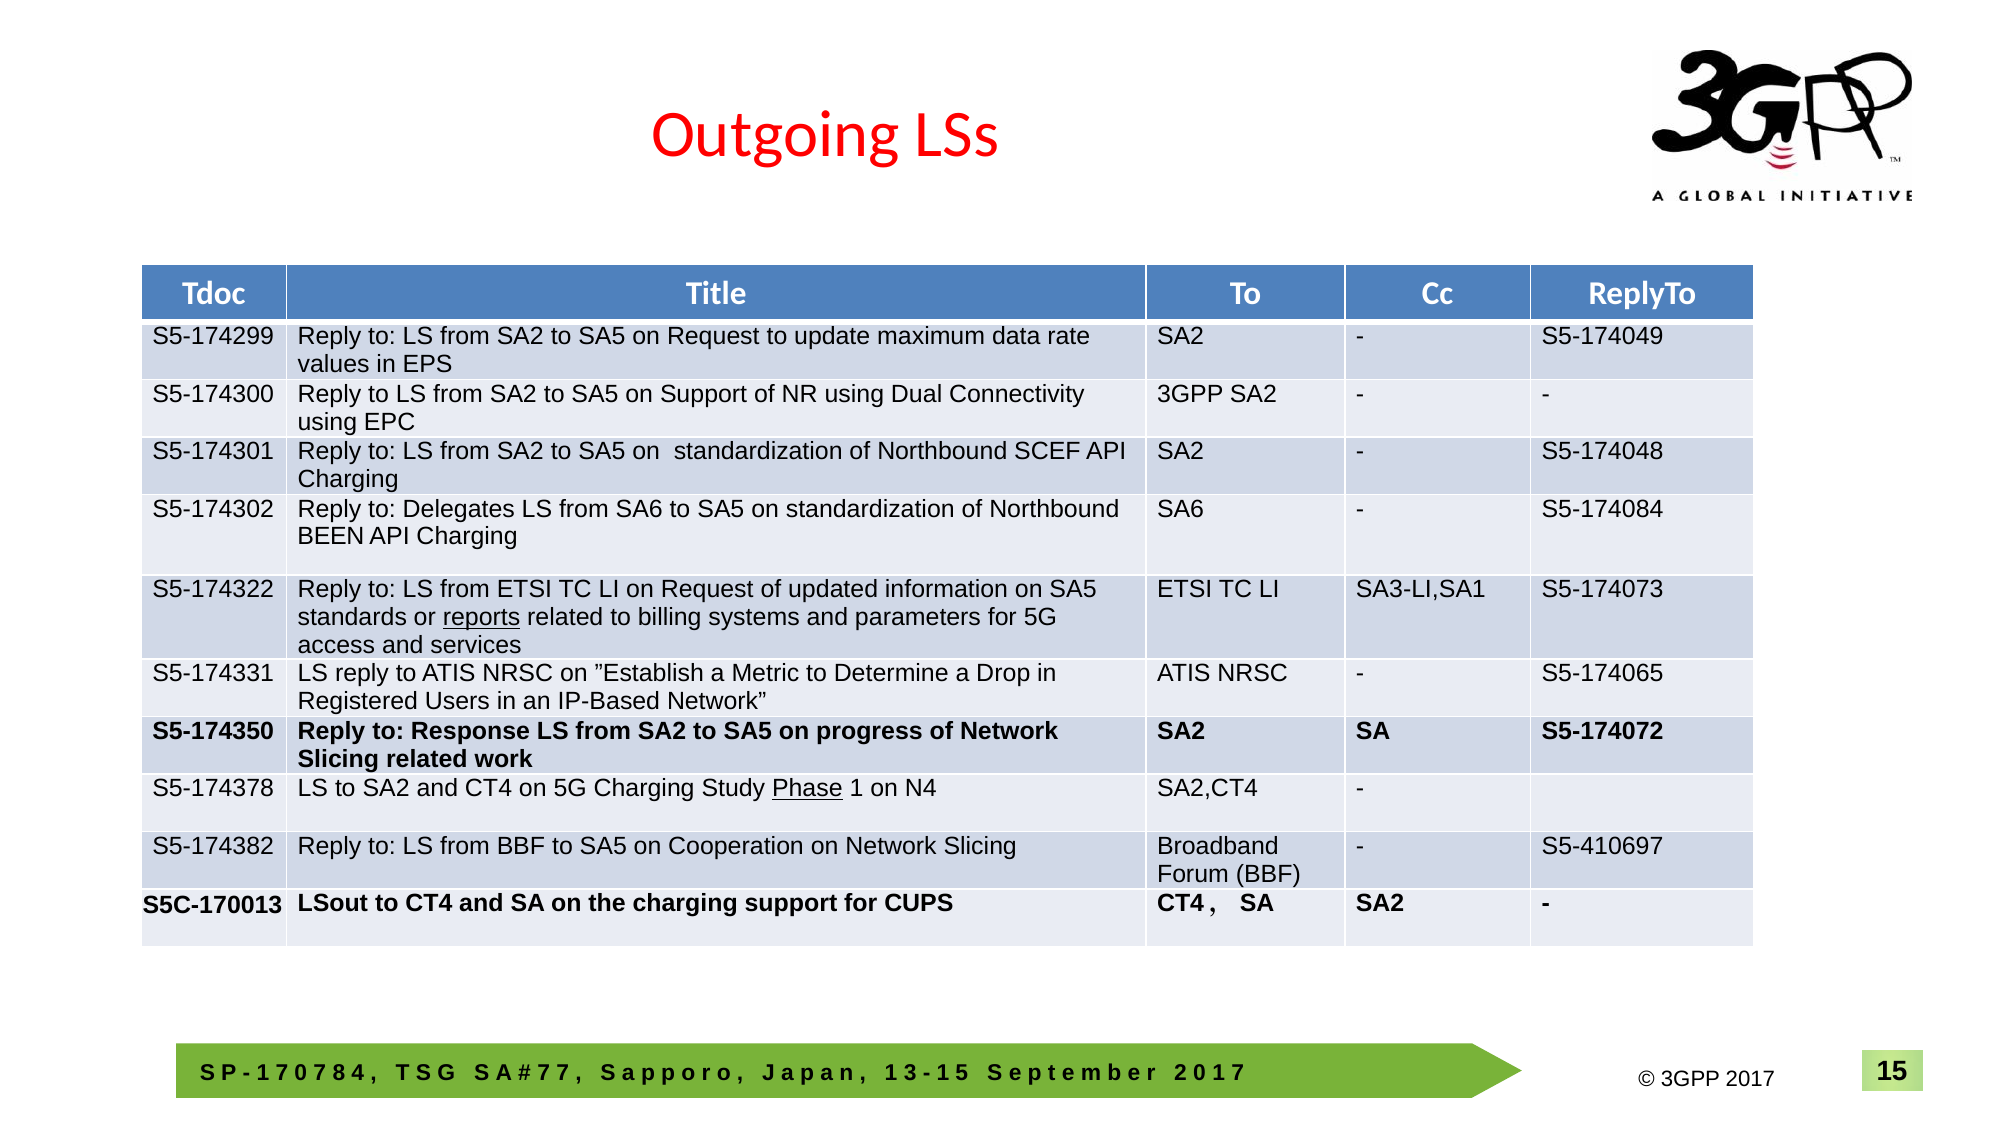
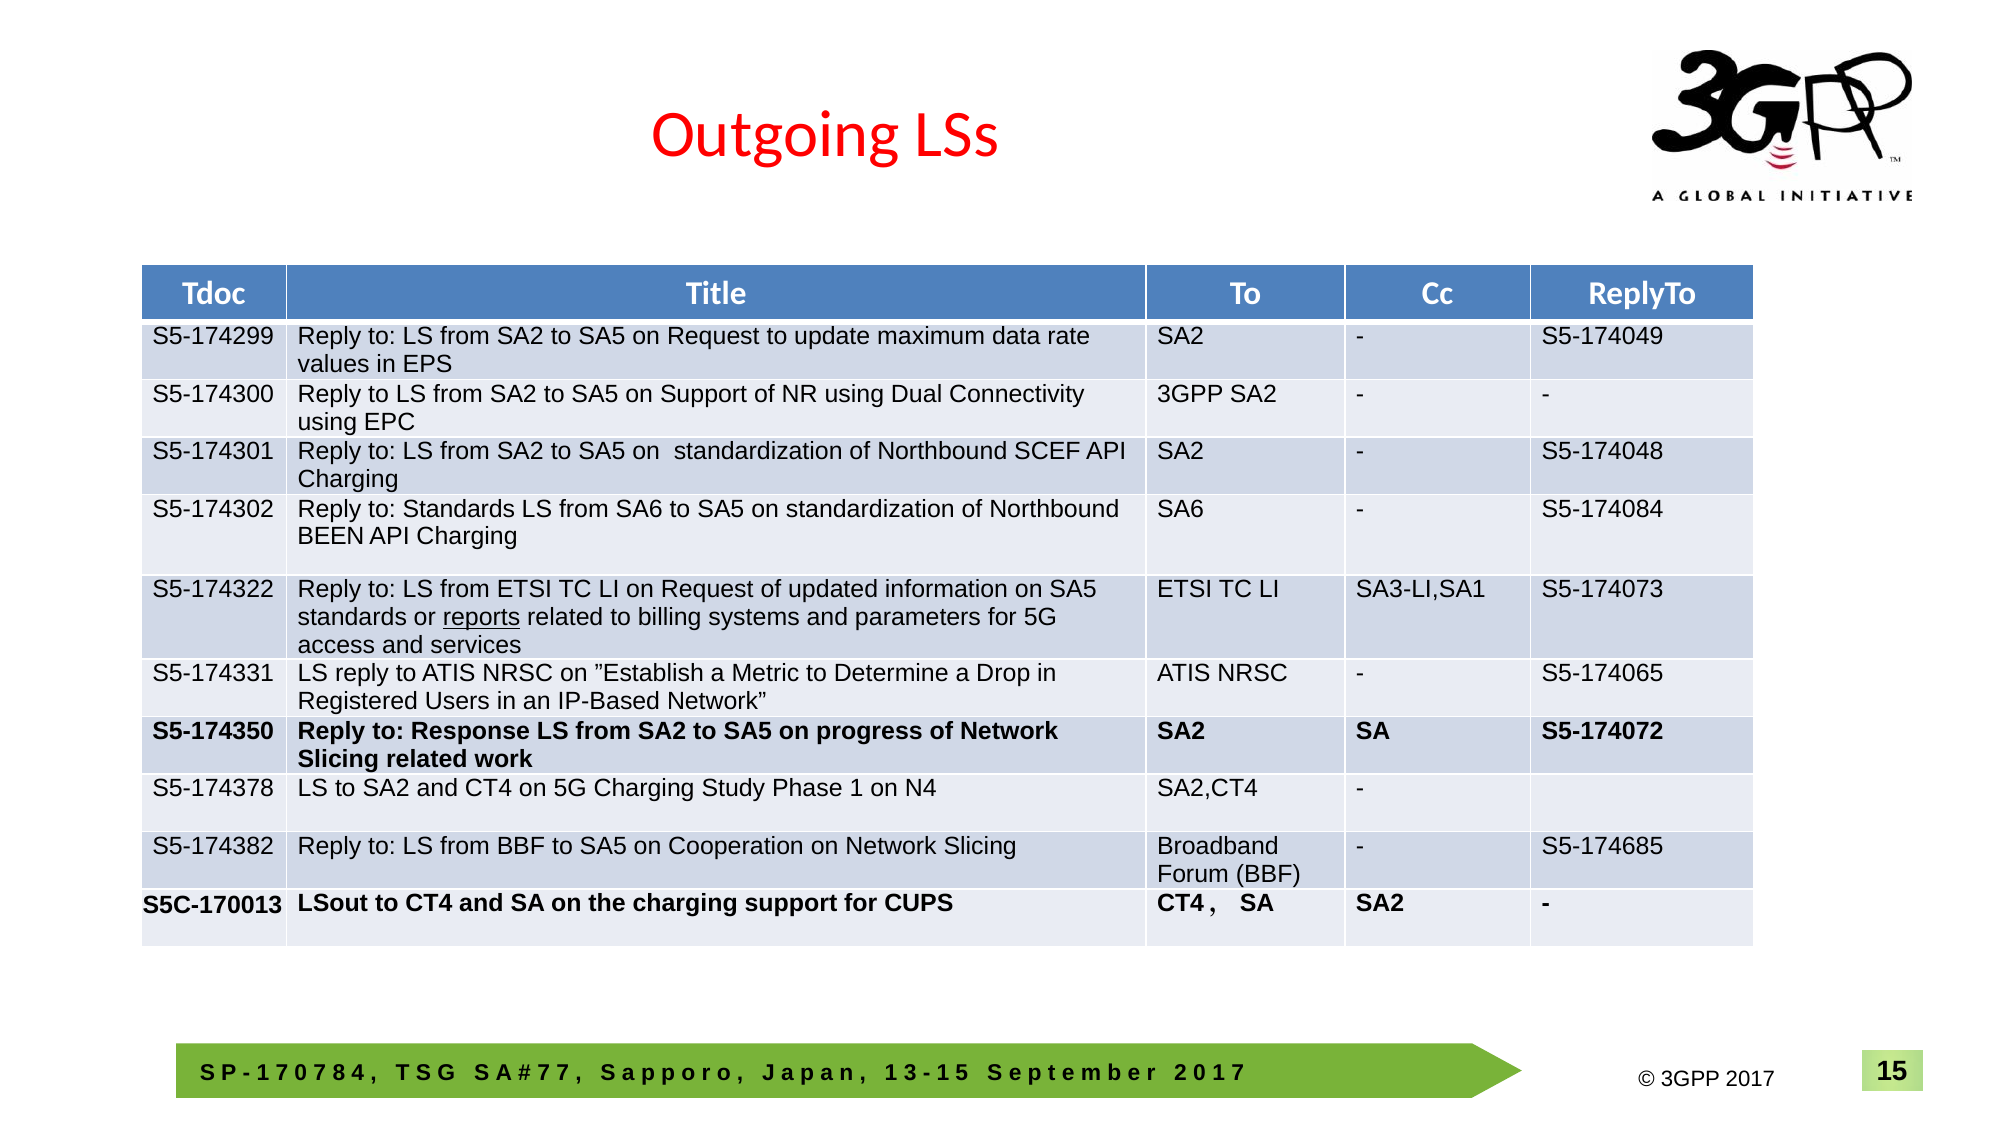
to Delegates: Delegates -> Standards (459, 509)
Phase underline: present -> none (807, 789)
S5-410697: S5-410697 -> S5-174685 (1603, 846)
